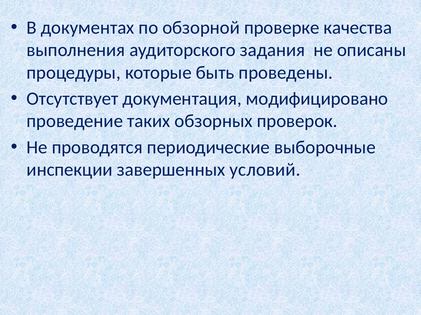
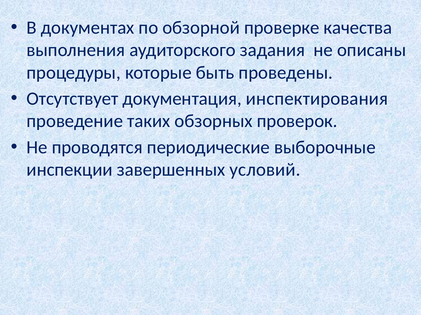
модифицировано: модифицировано -> инспектирования (317, 99)
